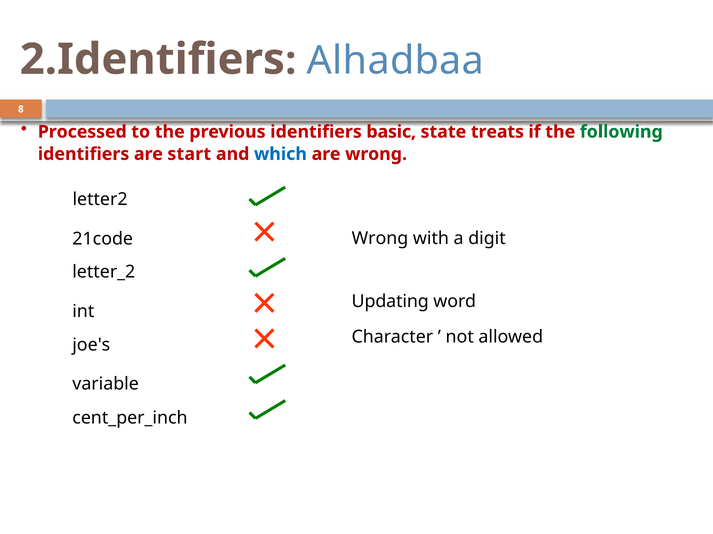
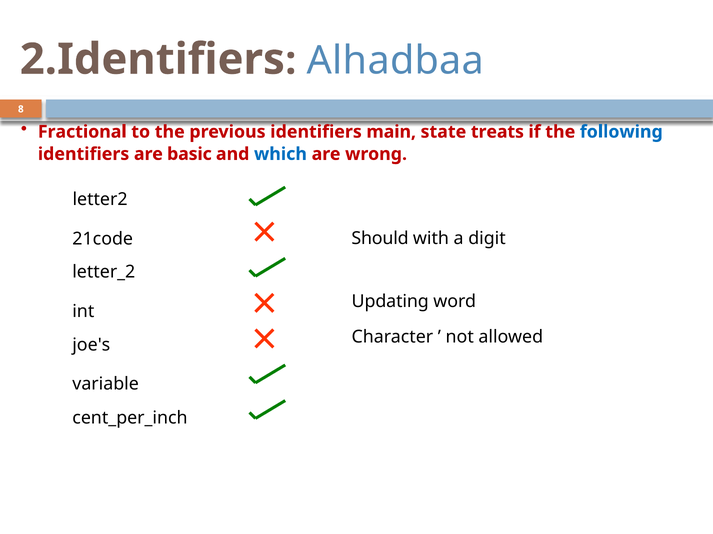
Processed: Processed -> Fractional (82, 132)
basic: basic -> main (391, 132)
following colour: green -> blue (621, 132)
start: start -> basic (189, 154)
Wrong: Wrong -> Should (380, 239)
